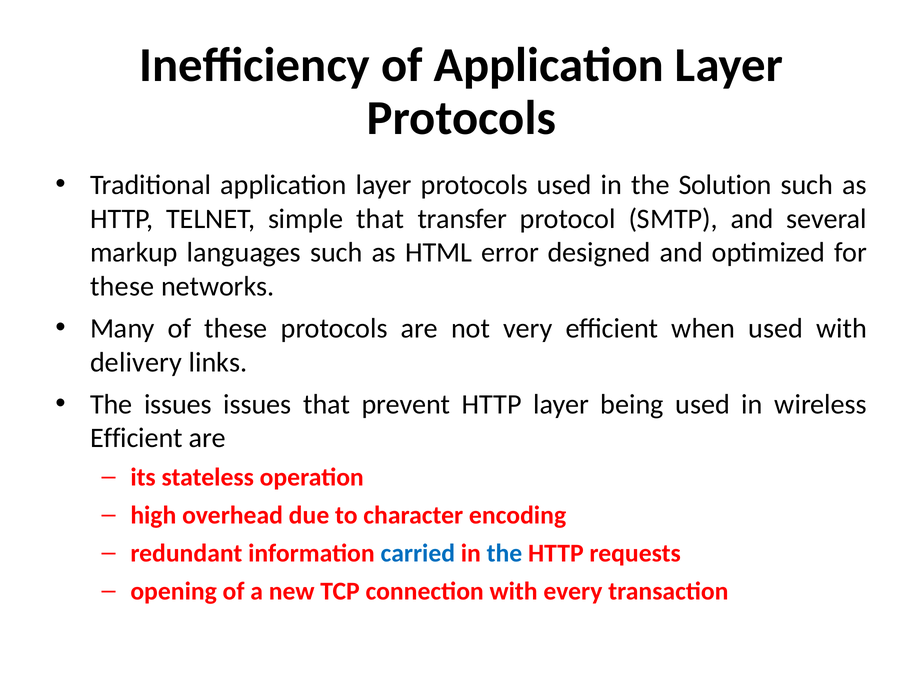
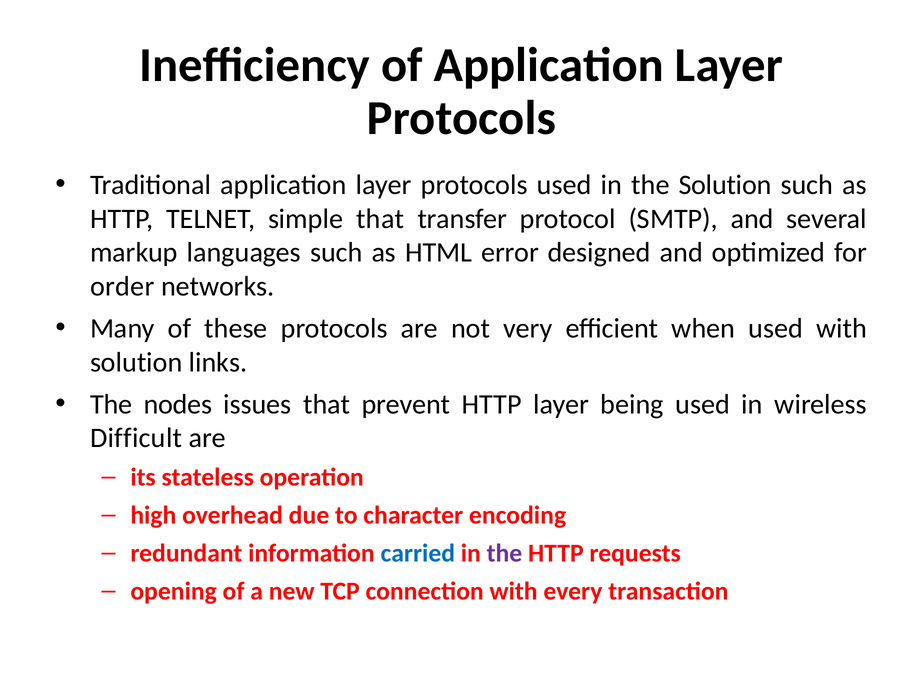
these: these -> order (122, 287)
delivery: delivery -> solution (136, 362)
The issues: issues -> nodes (178, 404)
Efficient: Efficient -> Difficult (136, 438)
the colour: blue -> purple (504, 554)
